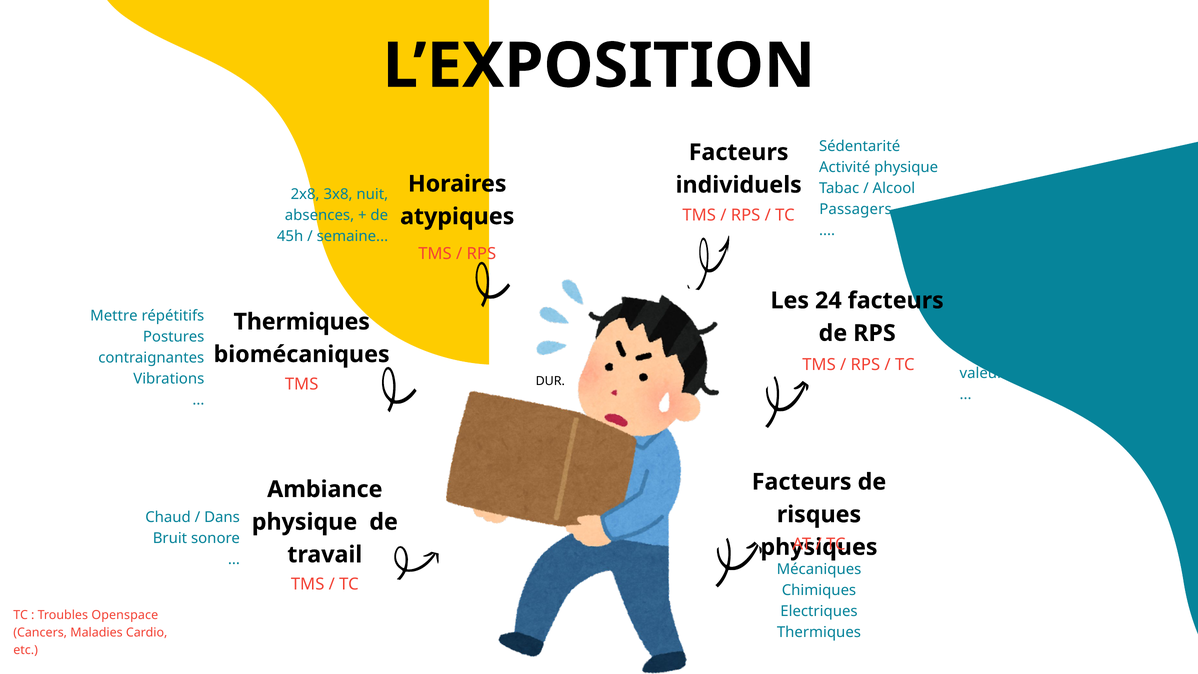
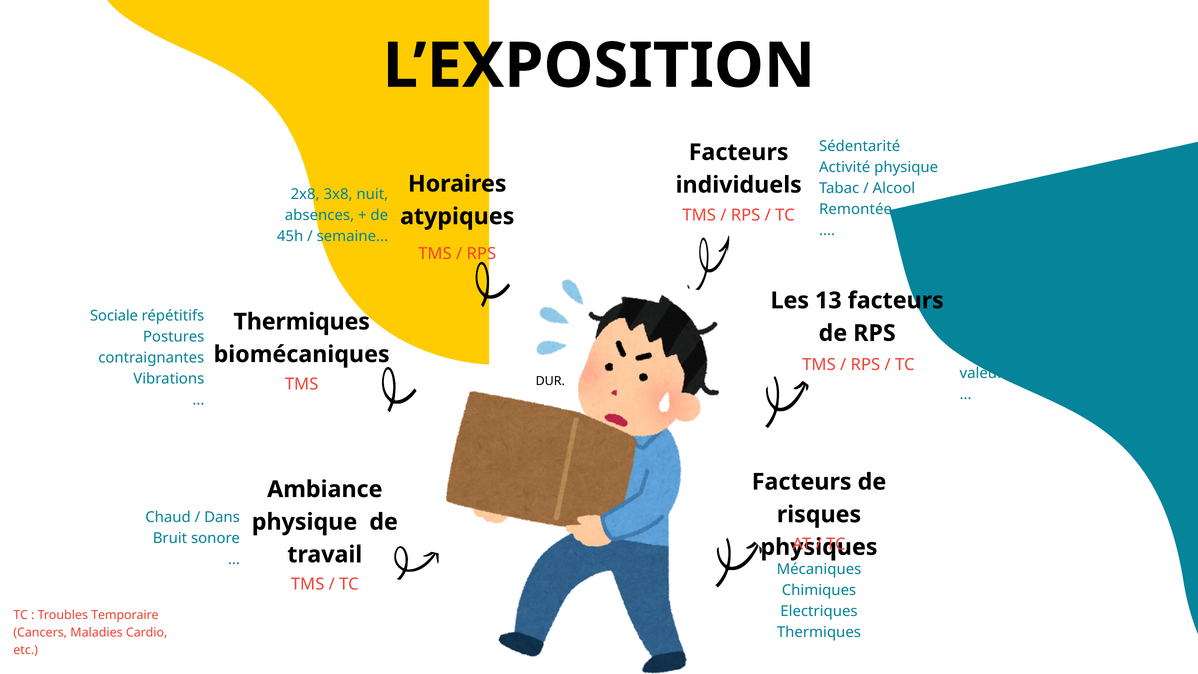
Passagers: Passagers -> Remontée (856, 209)
24: 24 -> 13 (828, 301)
Mettre: Mettre -> Sociale (114, 316)
Openspace: Openspace -> Temporaire (125, 615)
